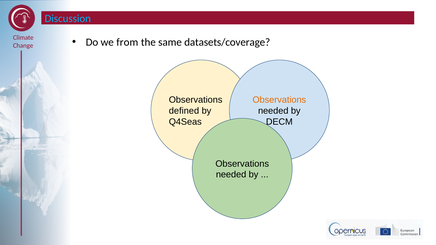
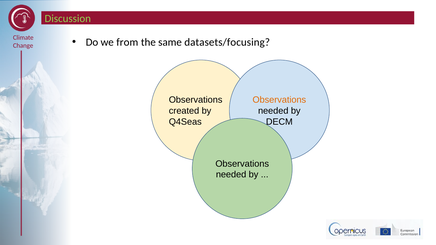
Discussion colour: light blue -> light green (68, 19)
datasets/coverage: datasets/coverage -> datasets/focusing (227, 42)
defined: defined -> created (184, 111)
